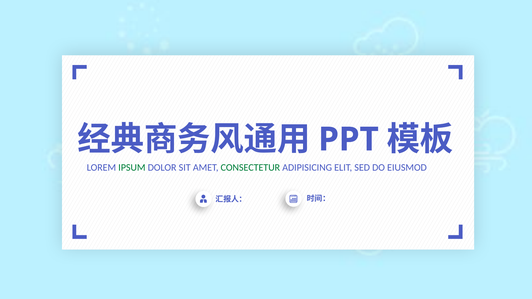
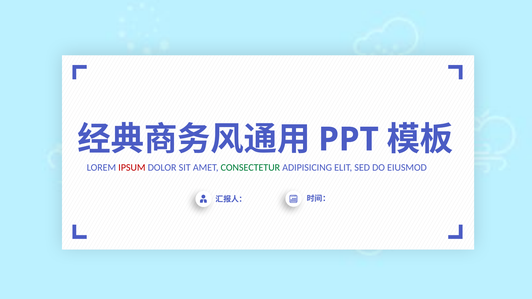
IPSUM colour: green -> red (132, 168)
